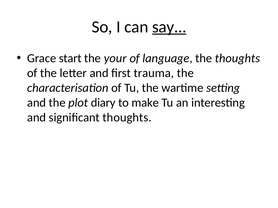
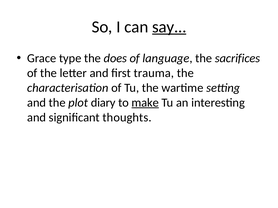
start: start -> type (70, 58)
your: your -> does (115, 58)
the thoughts: thoughts -> sacrifices (238, 58)
make underline: none -> present (145, 103)
